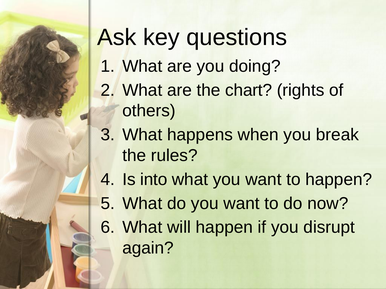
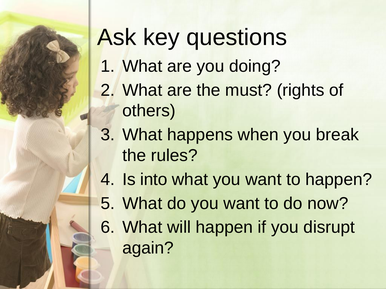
chart: chart -> must (249, 90)
